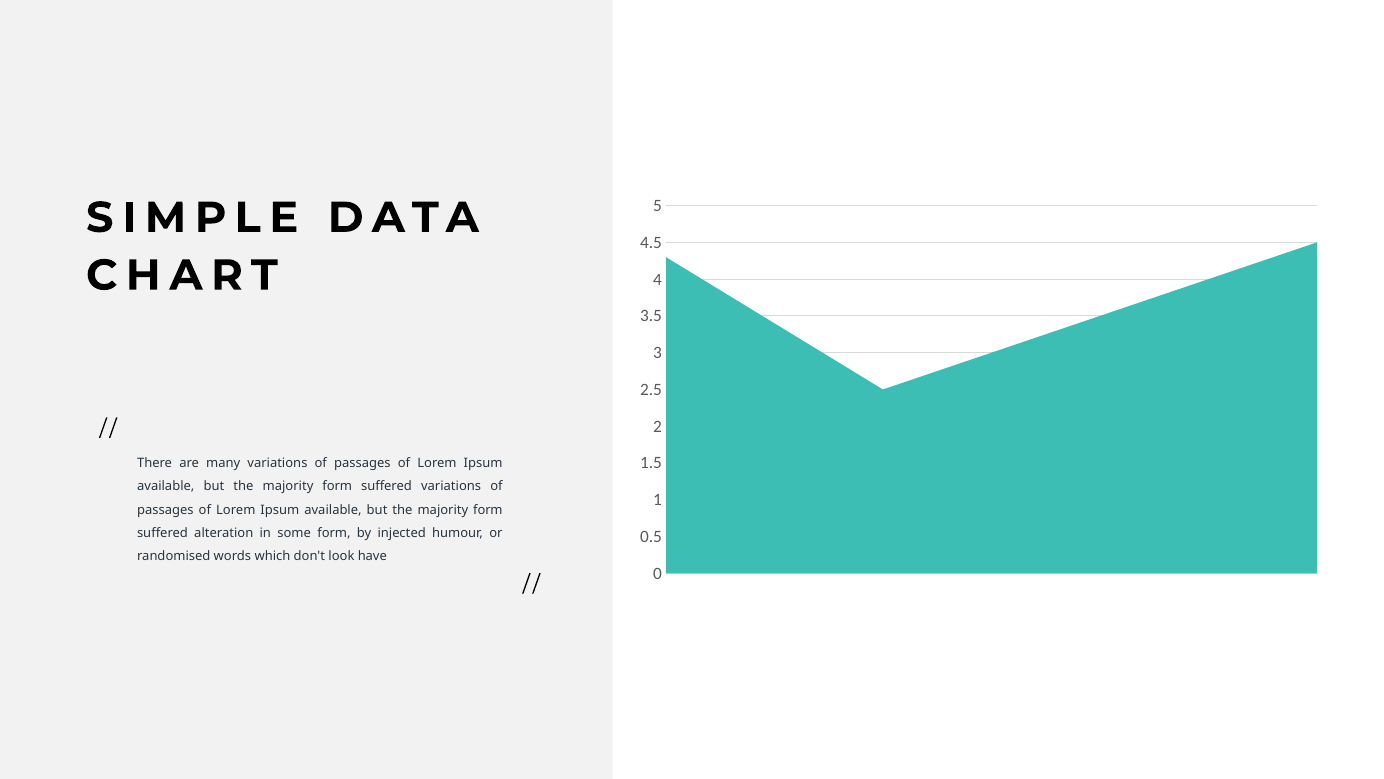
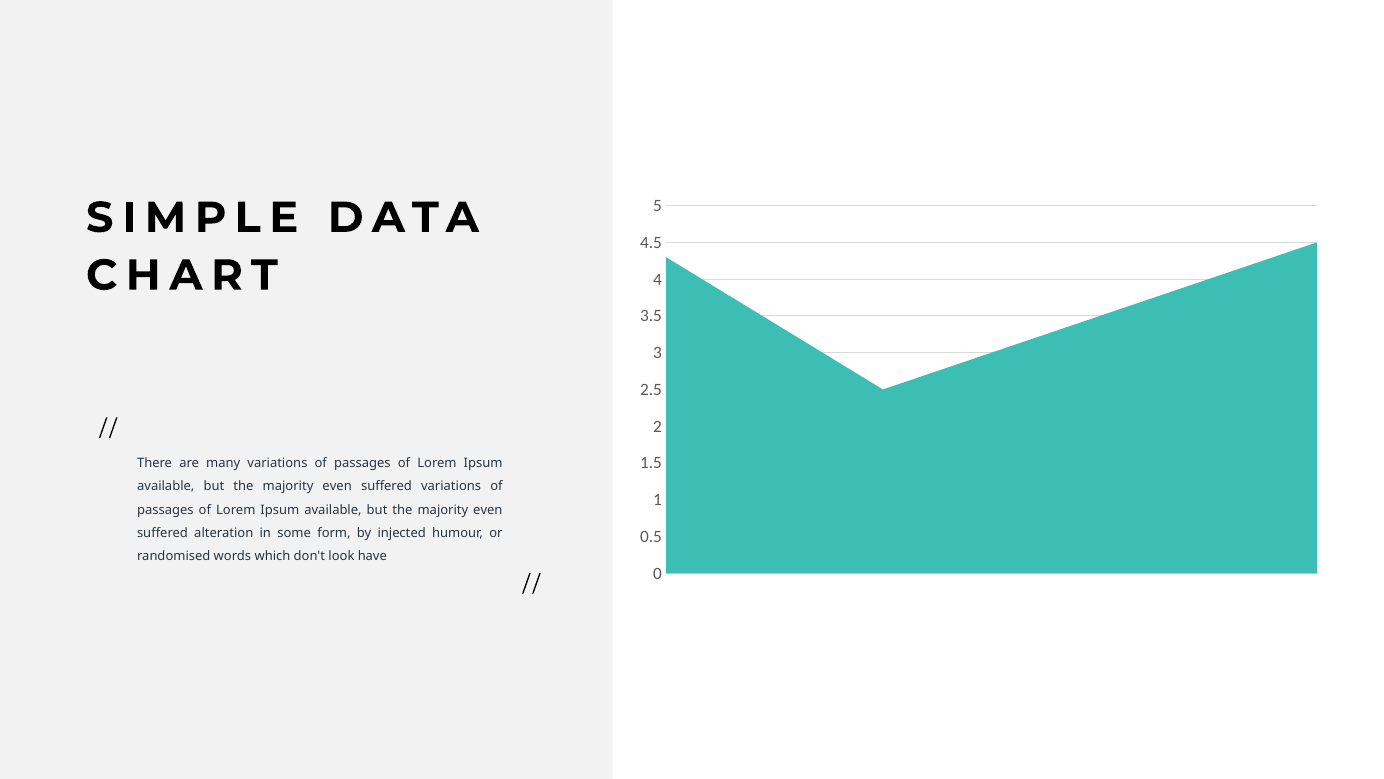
form: form -> even (337, 486)
form: form -> even (488, 509)
